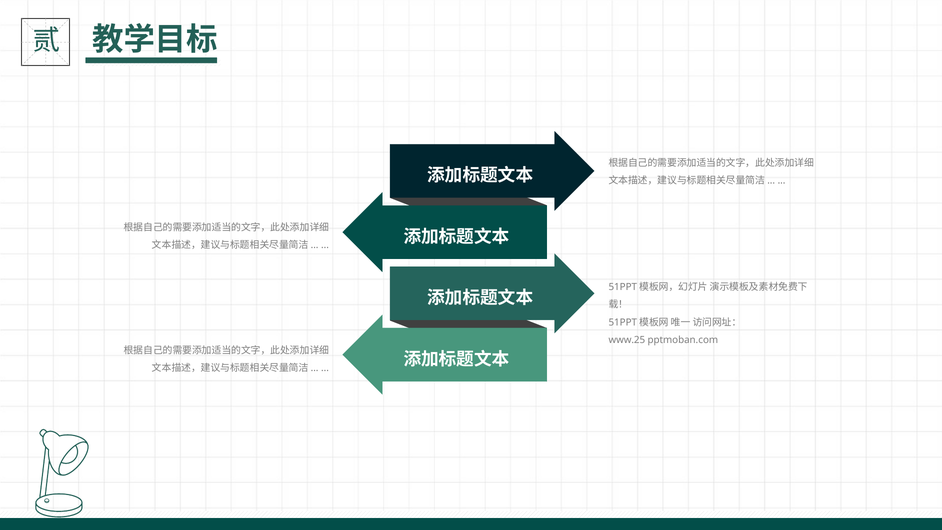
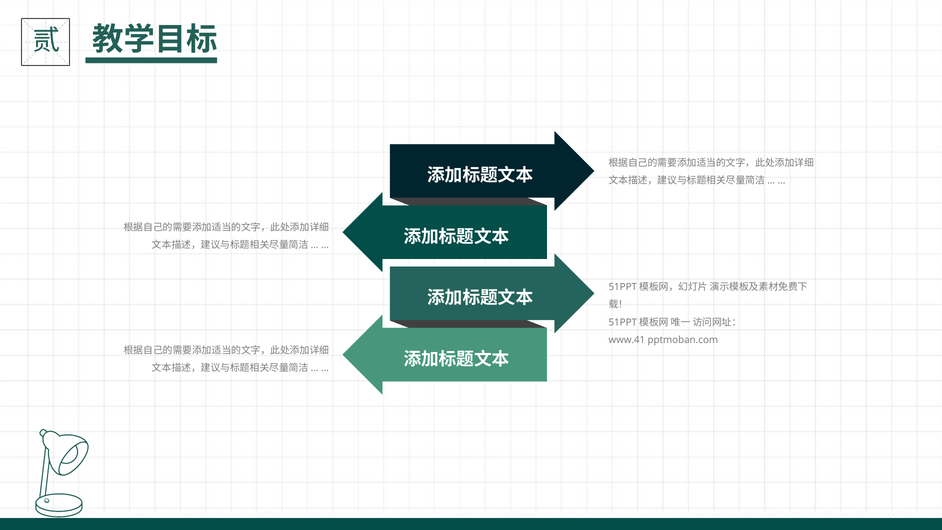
www.25: www.25 -> www.41 (627, 340)
